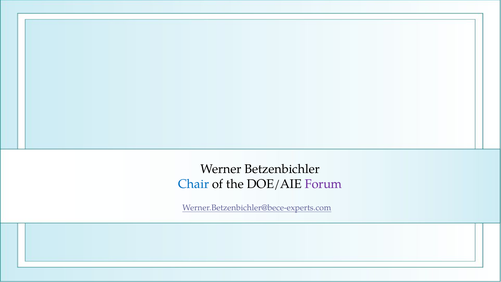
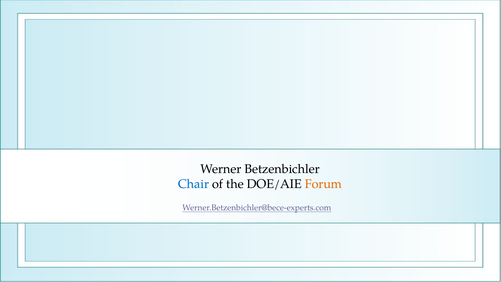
Forum colour: purple -> orange (323, 184)
